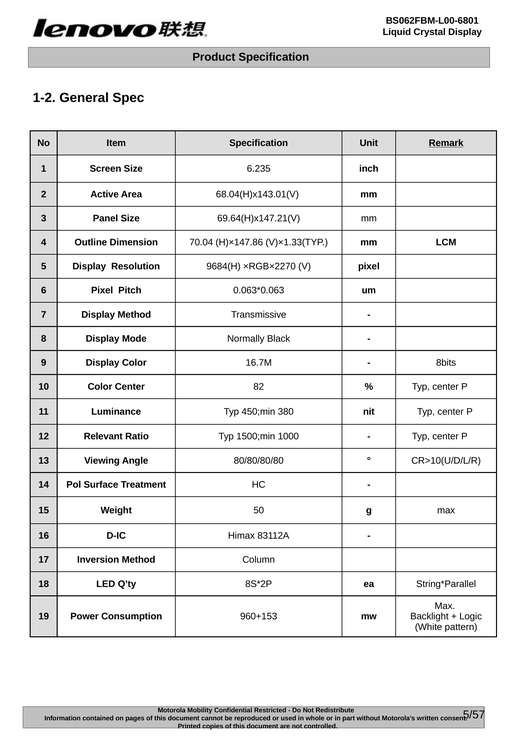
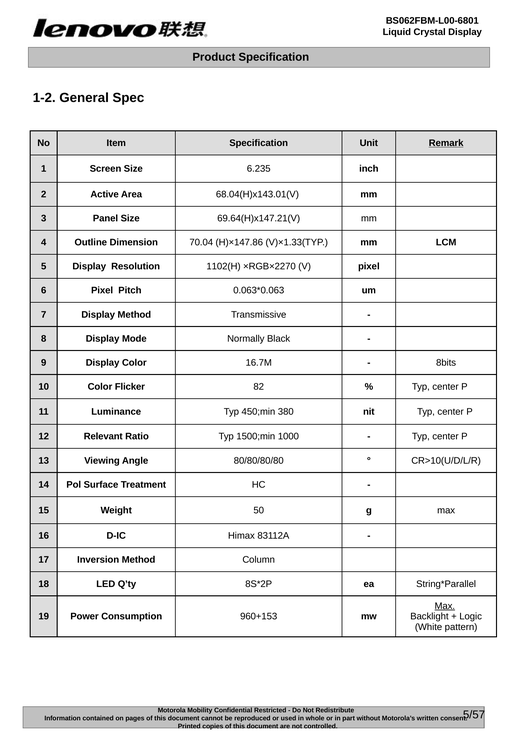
9684(H: 9684(H -> 1102(H (224, 267)
Color Center: Center -> Flicker (130, 387)
Max underline: none -> present (445, 606)
